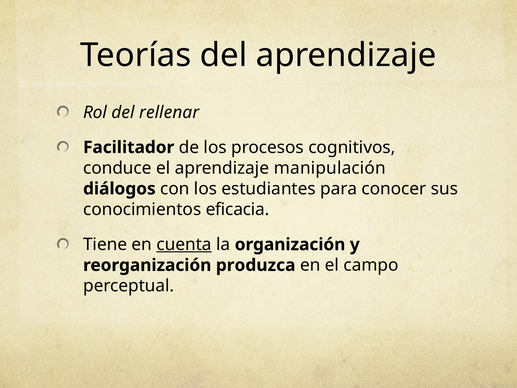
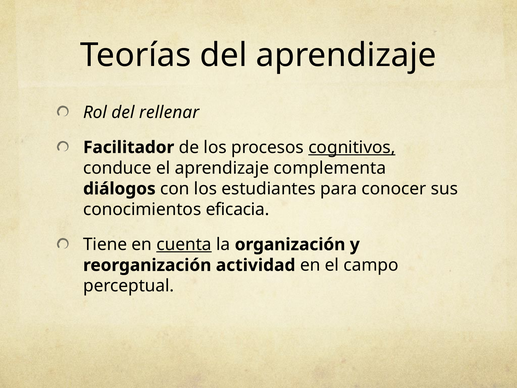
cognitivos underline: none -> present (352, 147)
manipulación: manipulación -> complementa (330, 168)
produzca: produzca -> actividad (256, 265)
